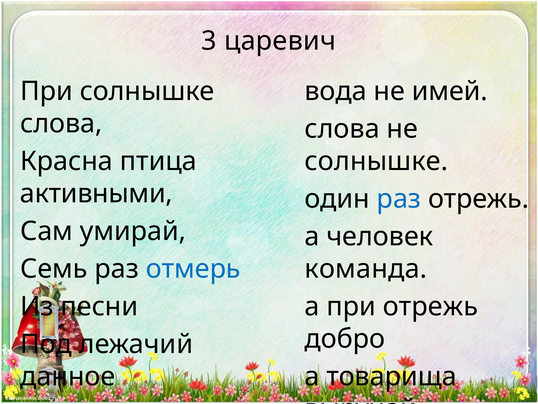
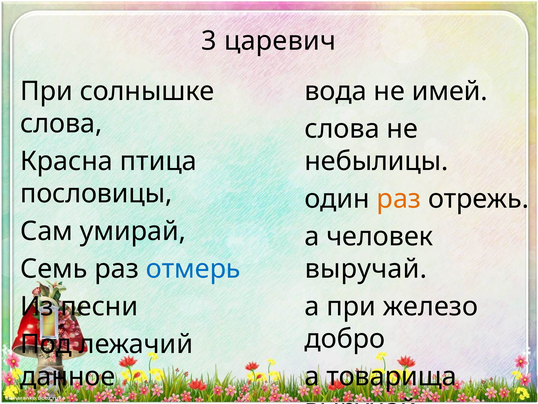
солнышке: солнышке -> небылицы (376, 161)
активными: активными -> пословицы (96, 193)
раз colour: blue -> orange (399, 199)
команда: команда -> выручай (366, 269)
при отрежь: отрежь -> железо (430, 306)
